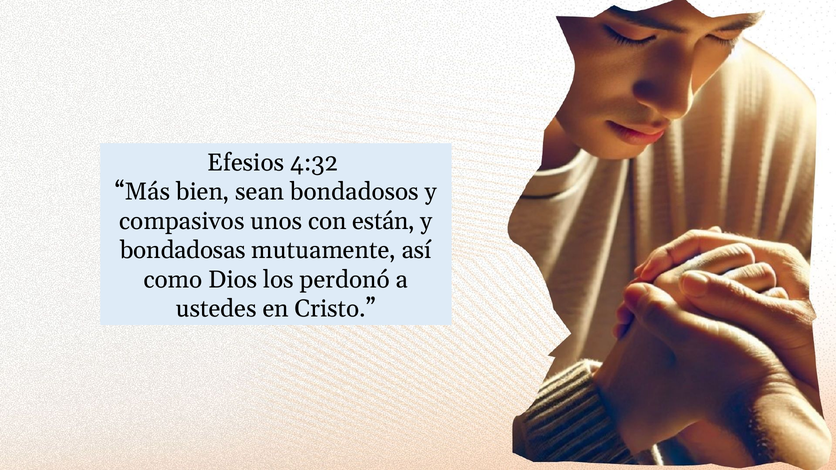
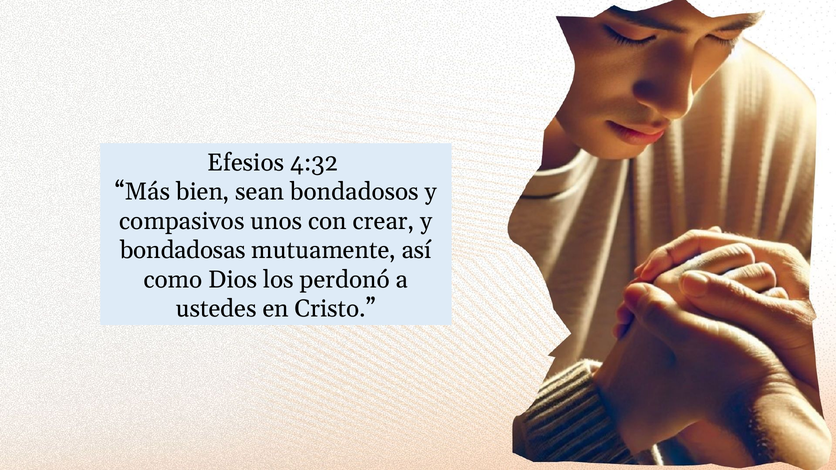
están: están -> crear (383, 221)
